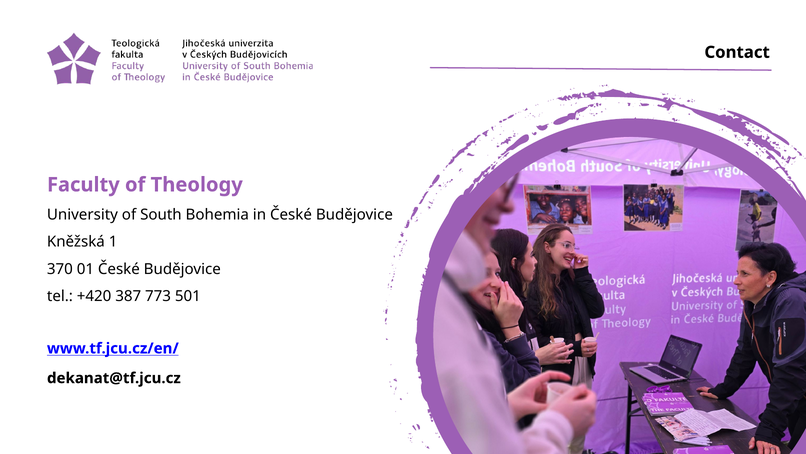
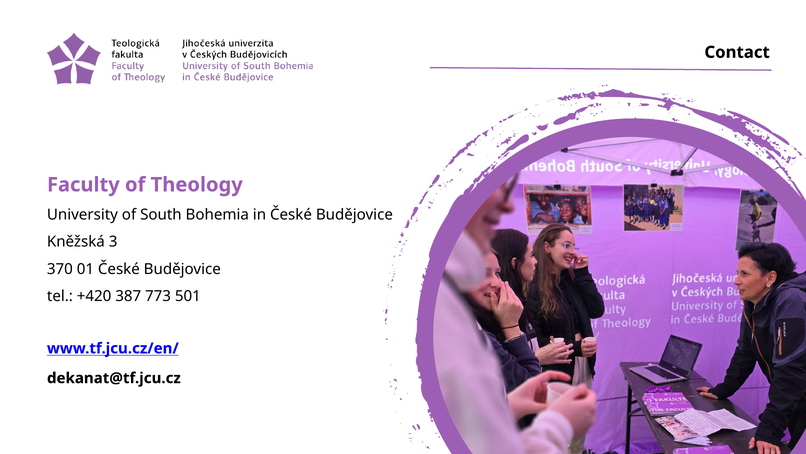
1: 1 -> 3 (113, 242)
